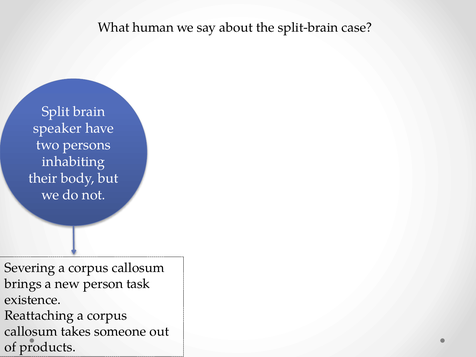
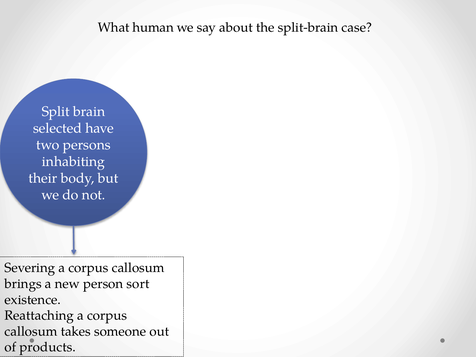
speaker: speaker -> selected (57, 128)
task: task -> sort (138, 284)
